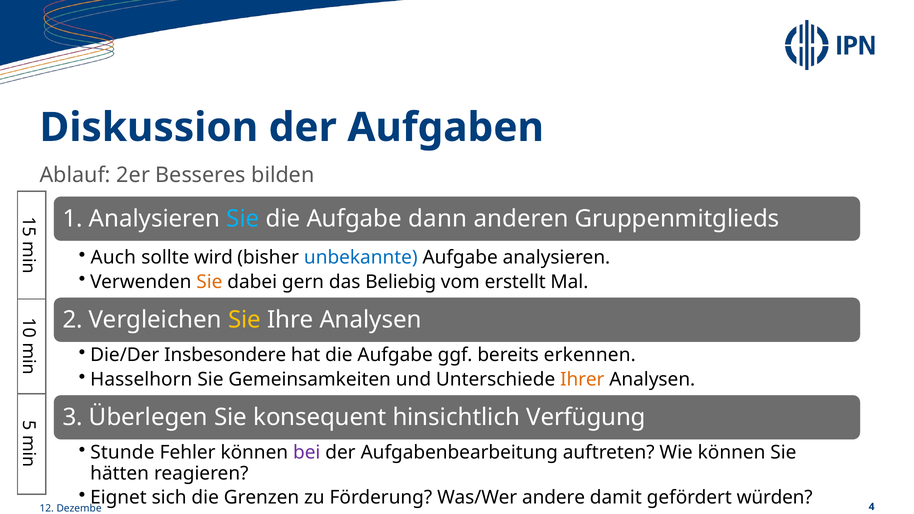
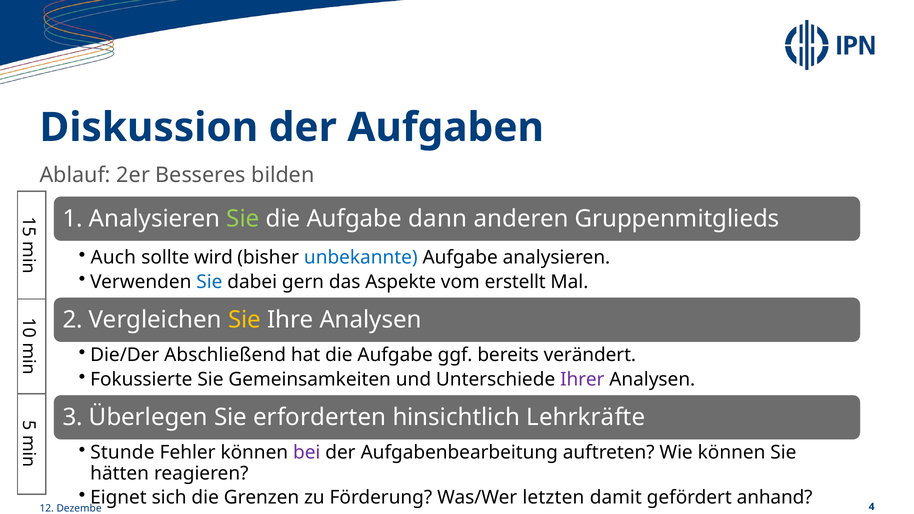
Sie colour: light blue -> light green (243, 219)
Sie colour: orange -> blue (209, 282)
Beliebig: Beliebig -> Aspekte (401, 282)
Insbesondere: Insbesondere -> Abschließend (225, 355)
erkennen: erkennen -> verändert (590, 355)
Hasselhorn: Hasselhorn -> Fokussierte (141, 380)
Ihrer colour: orange -> purple (582, 380)
konsequent: konsequent -> erforderten (320, 417)
Verfügung: Verfügung -> Lehrkräfte (586, 417)
andere: andere -> letzten (553, 498)
würden: würden -> anhand (775, 498)
